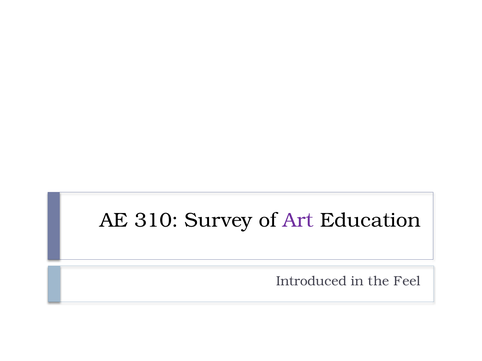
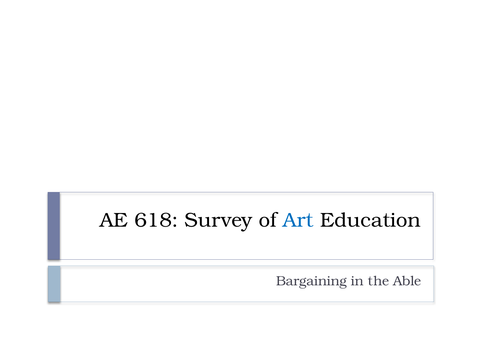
310: 310 -> 618 (156, 221)
Art colour: purple -> blue (298, 221)
Introduced: Introduced -> Bargaining (311, 281)
Feel: Feel -> Able (407, 281)
